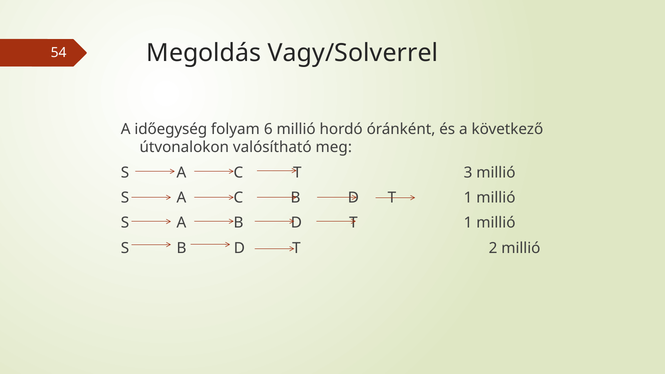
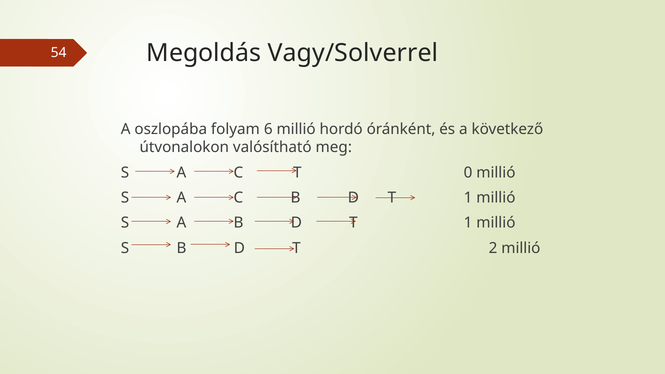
időegység: időegység -> oszlopába (171, 129)
3: 3 -> 0 (468, 173)
